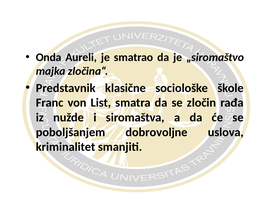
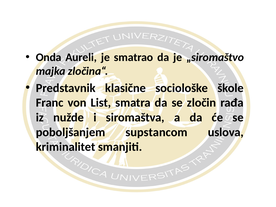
dobrovoljne: dobrovoljne -> supstancom (157, 132)
